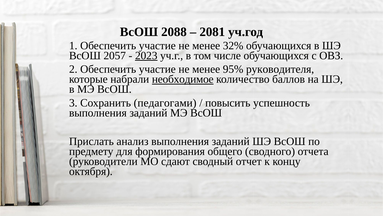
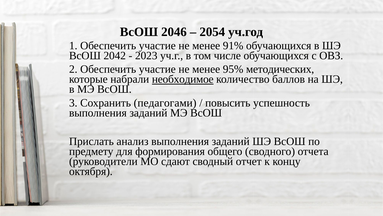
2088: 2088 -> 2046 (174, 32)
2081: 2081 -> 2054 (212, 32)
32%: 32% -> 91% (233, 45)
2057: 2057 -> 2042 (115, 55)
2023 underline: present -> none (146, 55)
руководителя: руководителя -> методических (280, 69)
